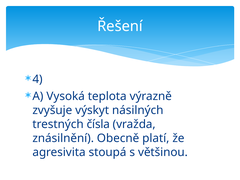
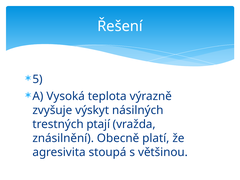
4: 4 -> 5 (38, 79)
čísla: čísla -> ptají (98, 124)
